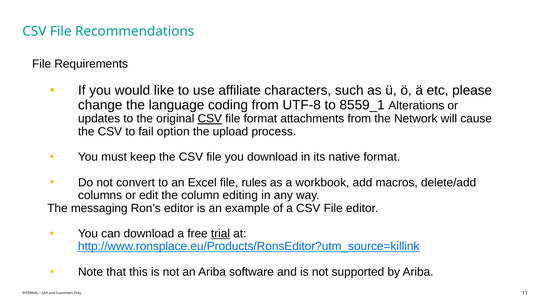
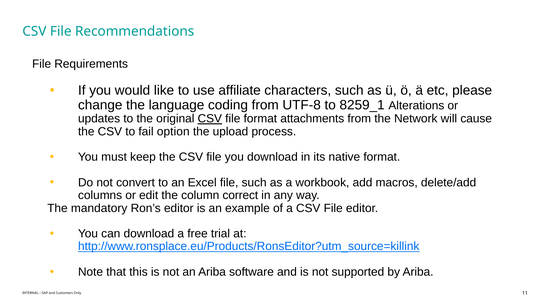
8559_1: 8559_1 -> 8259_1 (362, 105)
file rules: rules -> such (254, 183)
editing: editing -> correct (240, 195)
messaging: messaging -> mandatory (99, 208)
trial underline: present -> none (221, 234)
